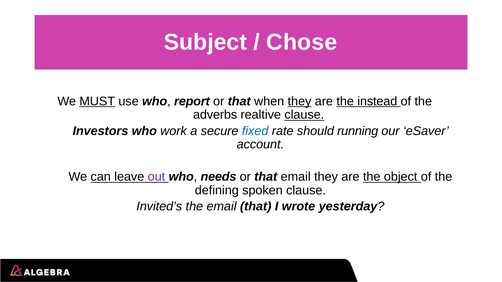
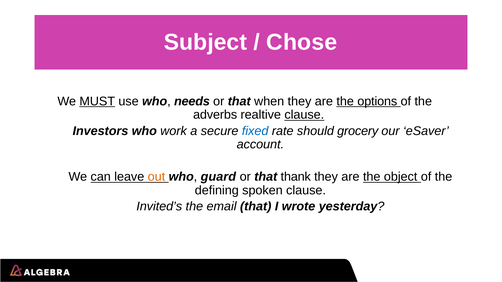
report: report -> needs (192, 101)
they underline: present -> none (300, 101)
instead: instead -> options (377, 101)
running: running -> grocery (358, 131)
out colour: purple -> orange (156, 177)
needs: needs -> guard (218, 177)
that email: email -> thank (296, 177)
